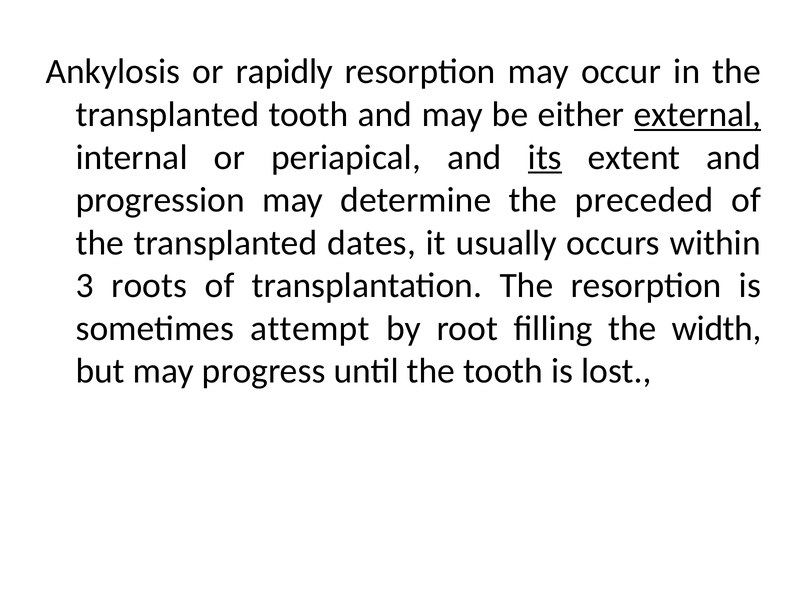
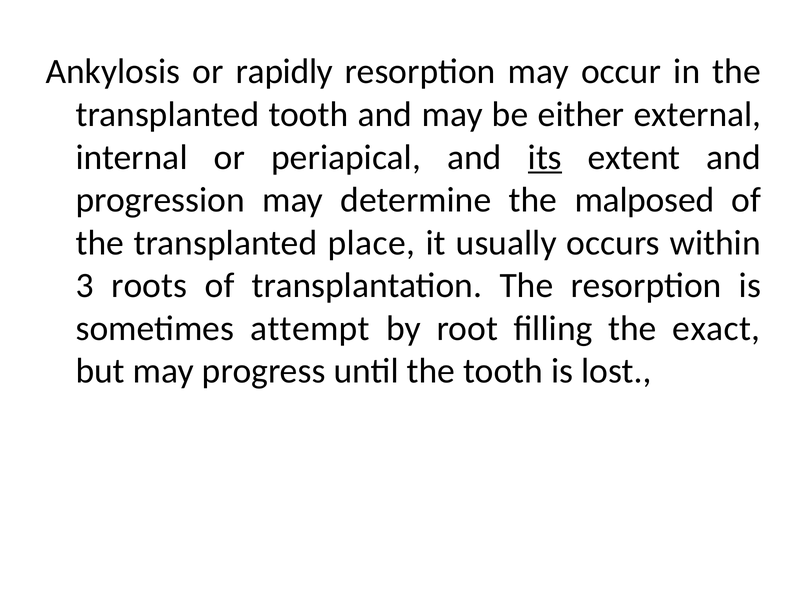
external underline: present -> none (697, 114)
preceded: preceded -> malposed (644, 200)
dates: dates -> place (371, 243)
width: width -> exact (716, 328)
